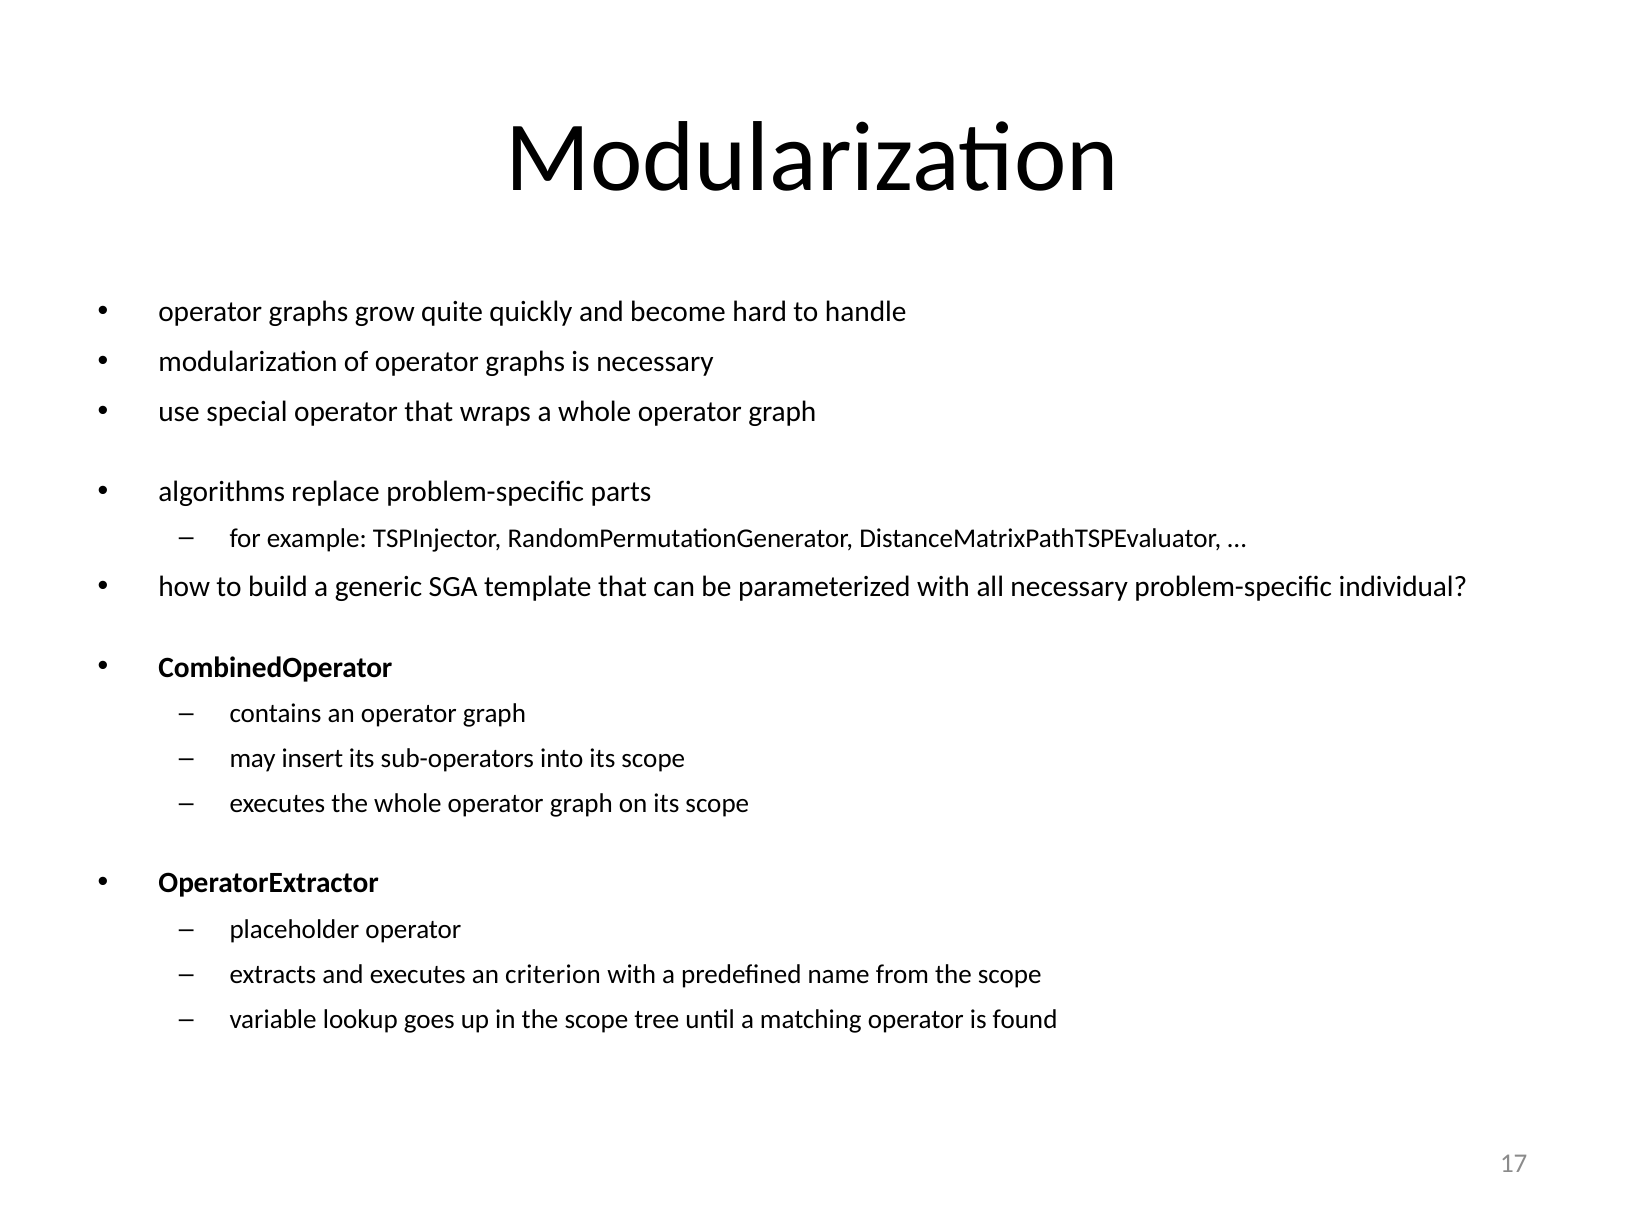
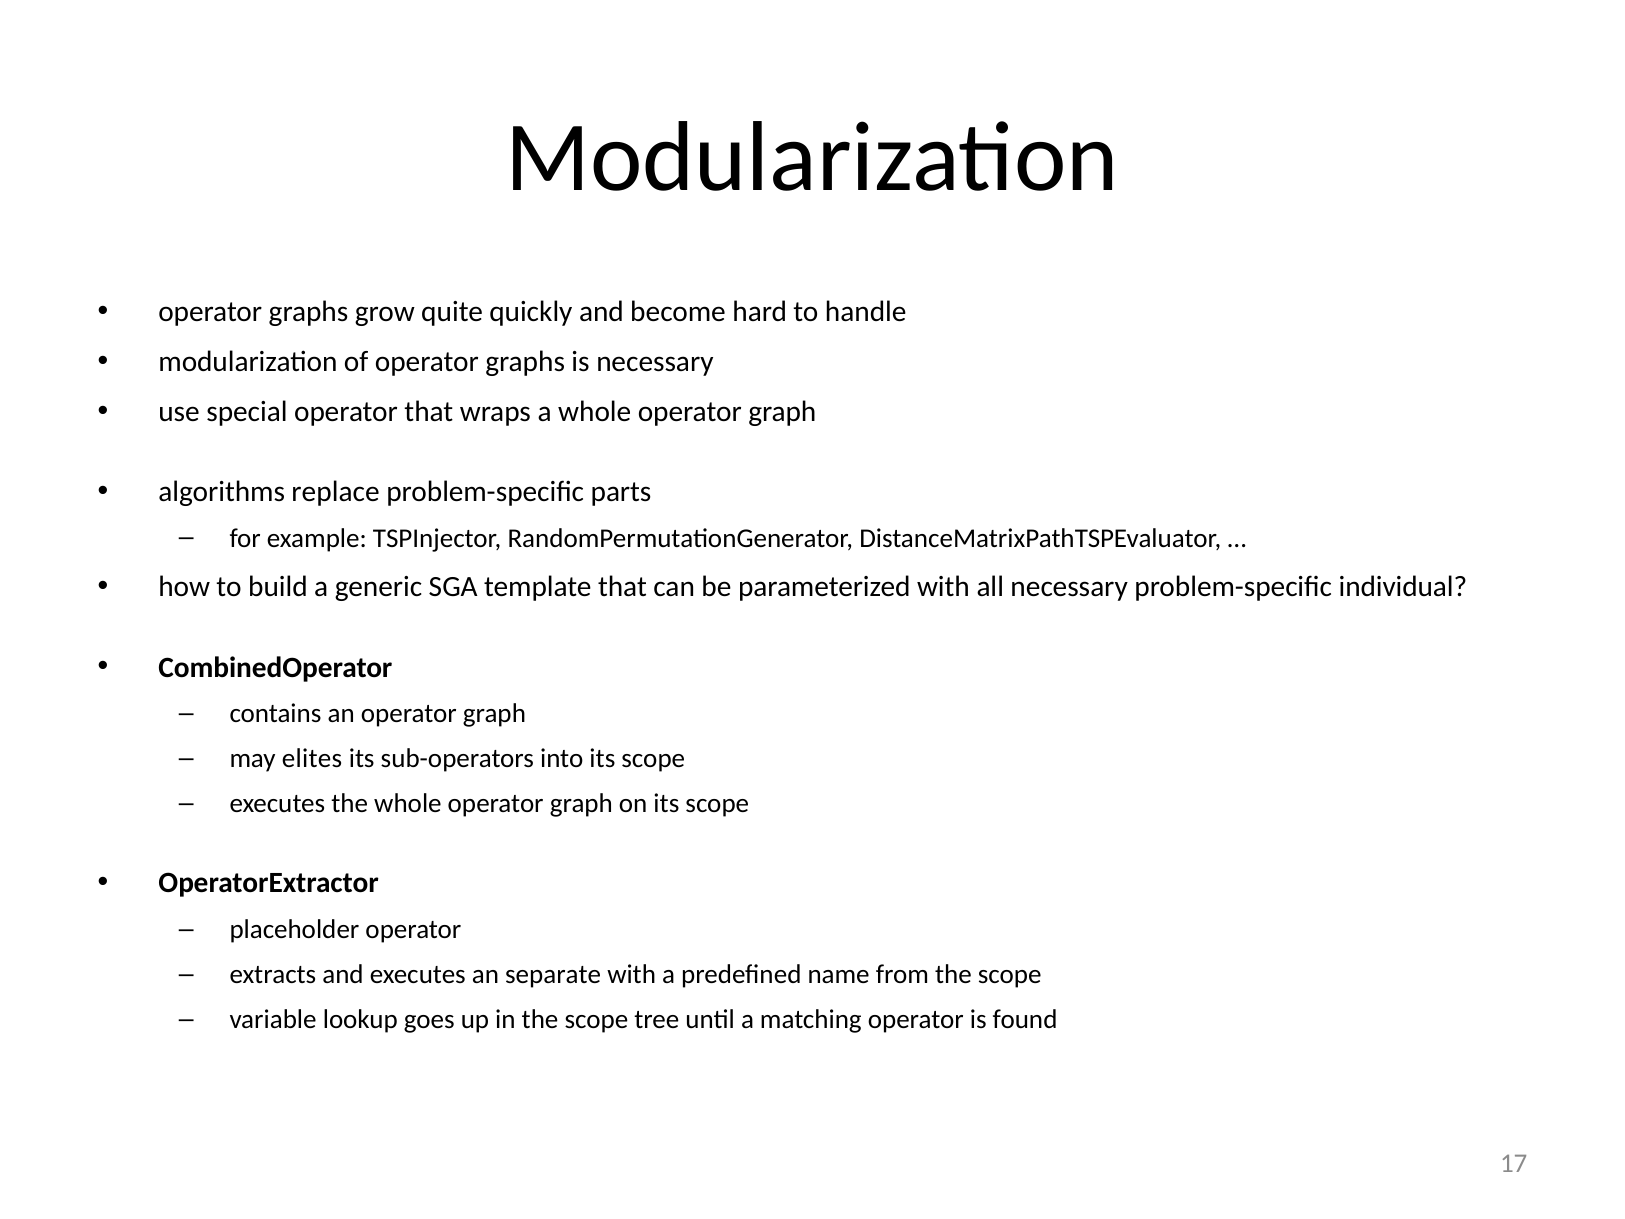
insert: insert -> elites (312, 759)
criterion: criterion -> separate (553, 975)
